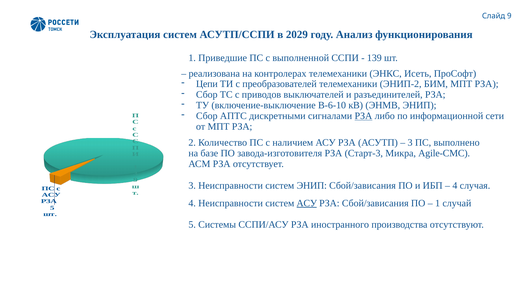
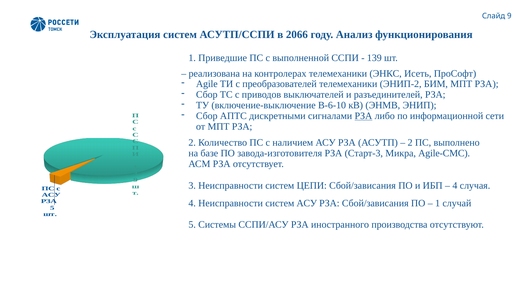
2029: 2029 -> 2066 (297, 35)
Цепи: Цепи -> Agile (207, 84)
3: 3 -> 2 (410, 143)
систем ЭНИП: ЭНИП -> ЦЕПИ (312, 186)
АСУ underline: present -> none (307, 203)
